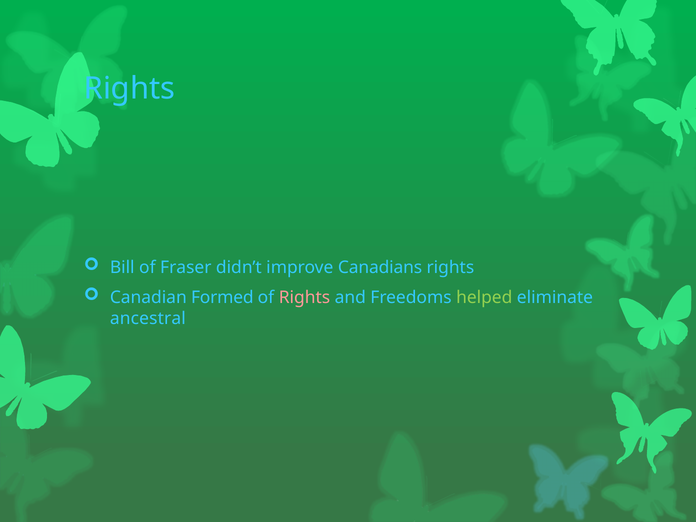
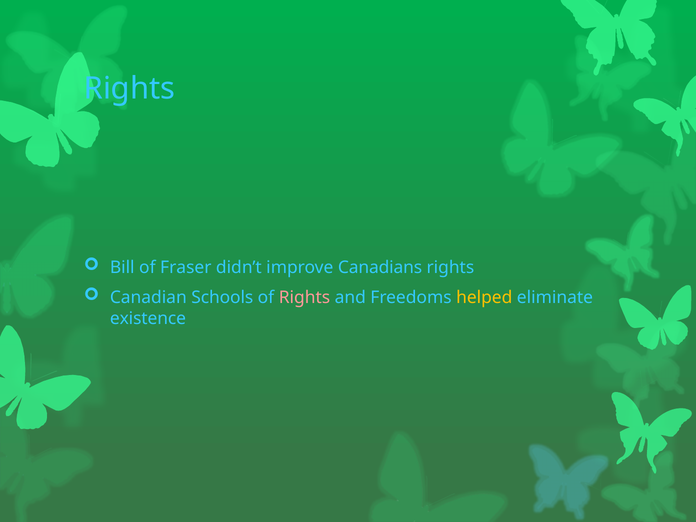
Formed: Formed -> Schools (222, 298)
helped colour: light green -> yellow (484, 298)
ancestral: ancestral -> existence (148, 318)
